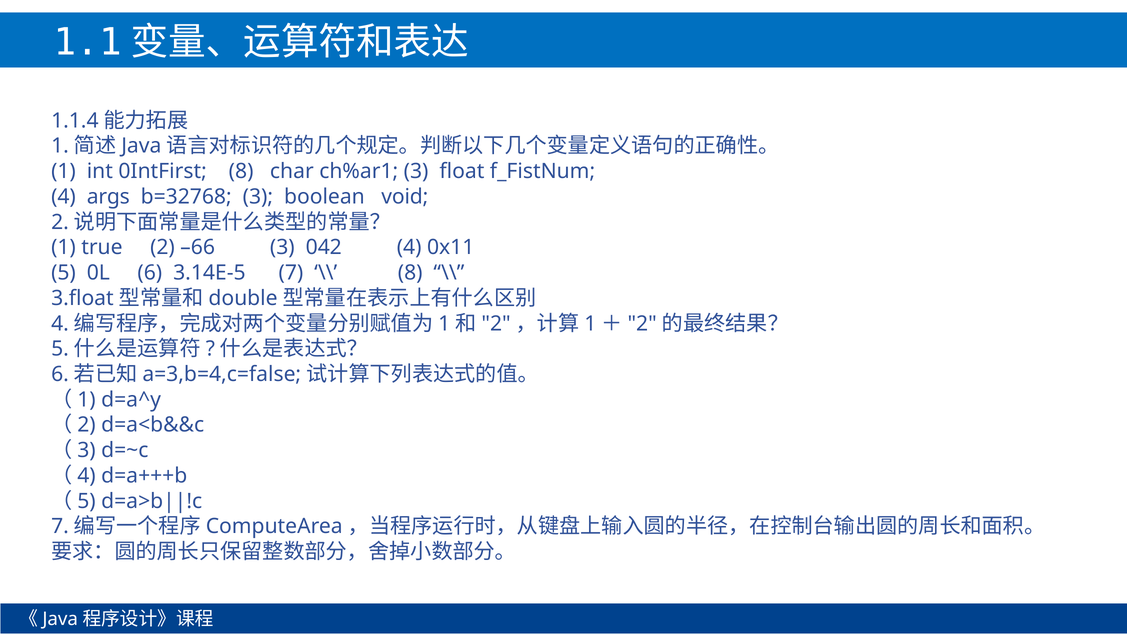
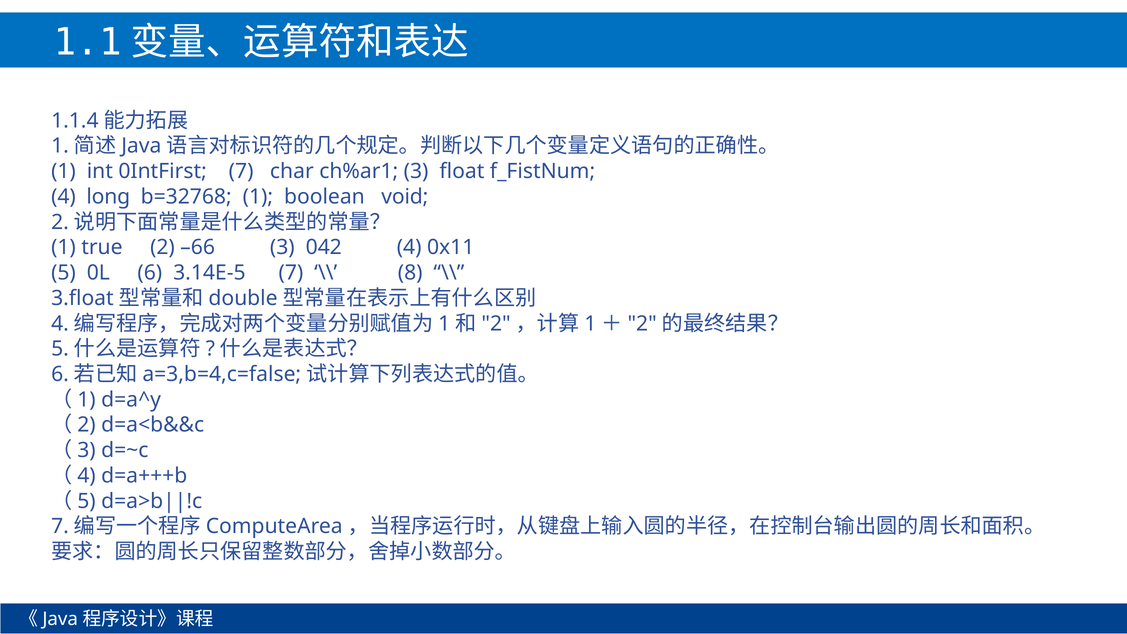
0IntFirst 8: 8 -> 7 (241, 171)
args: args -> long (108, 197)
b=32768 3: 3 -> 1 (258, 197)
